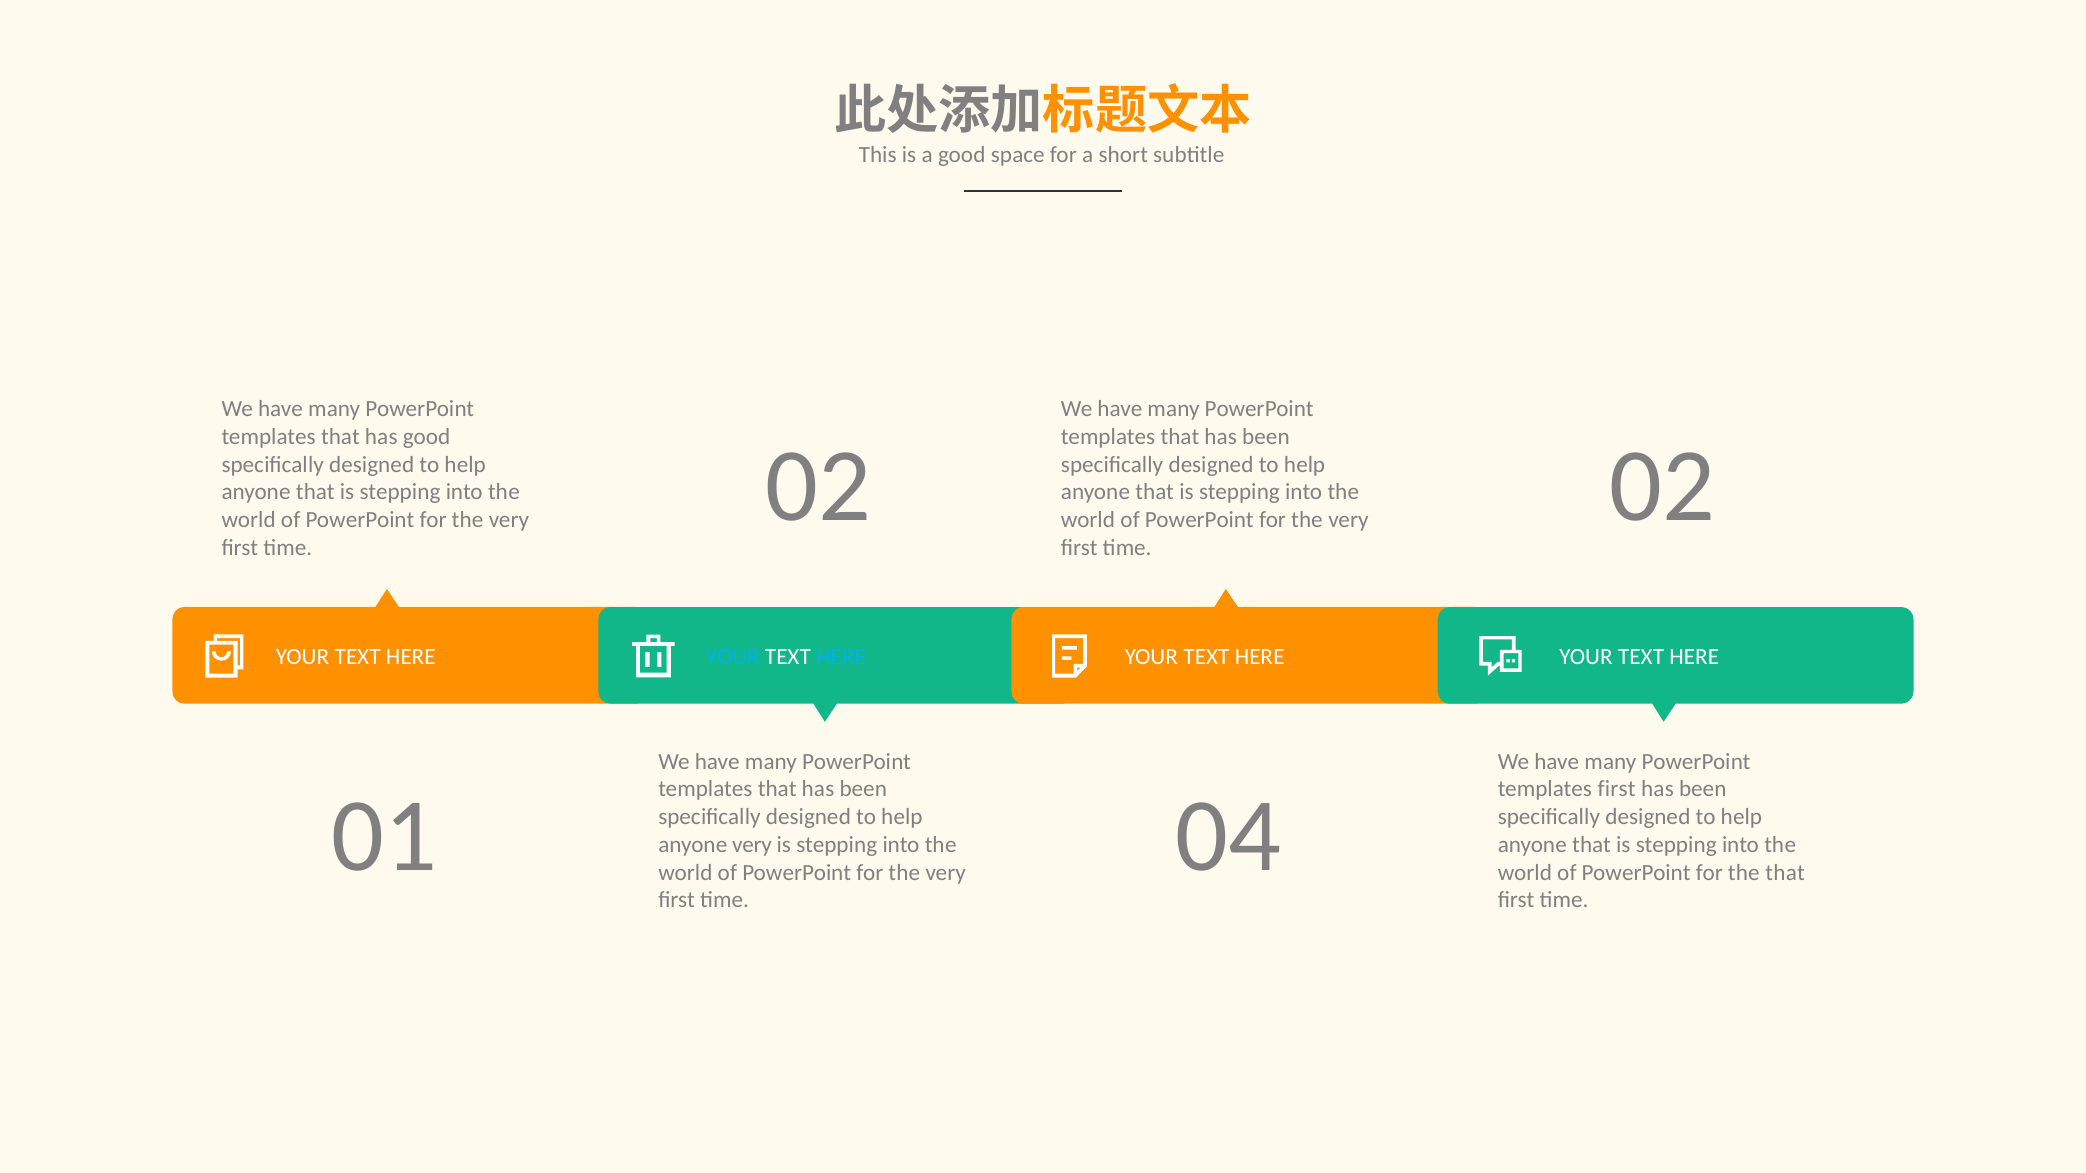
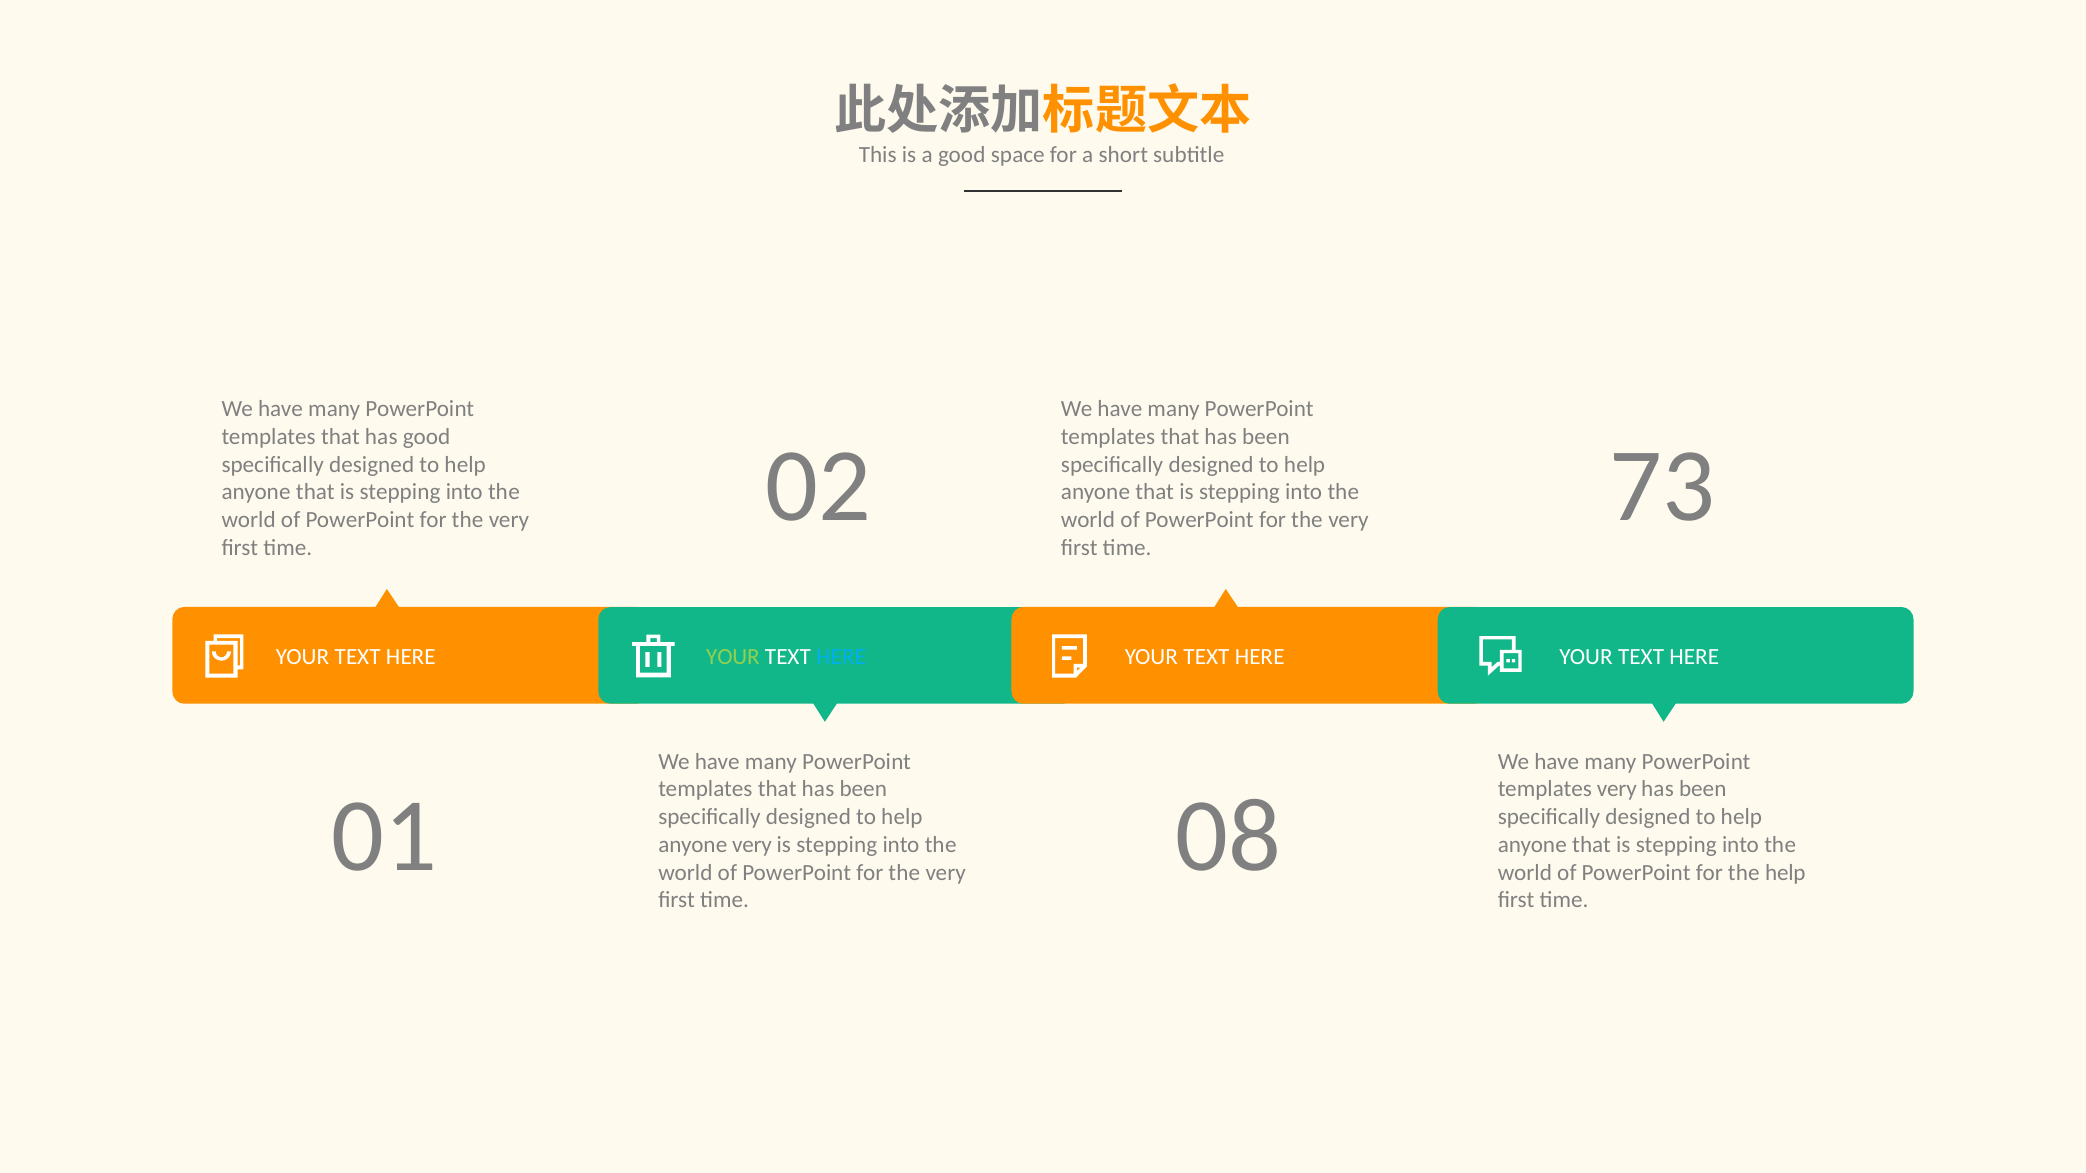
02 02: 02 -> 73 (1663, 487)
YOUR colour: light blue -> light green (733, 657)
templates first: first -> very (1617, 790)
04: 04 -> 08 (1228, 837)
the that: that -> help (1785, 873)
